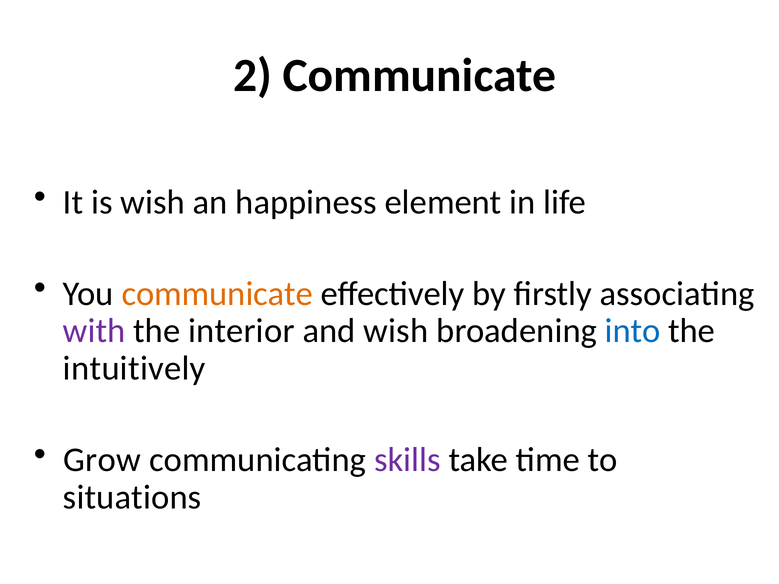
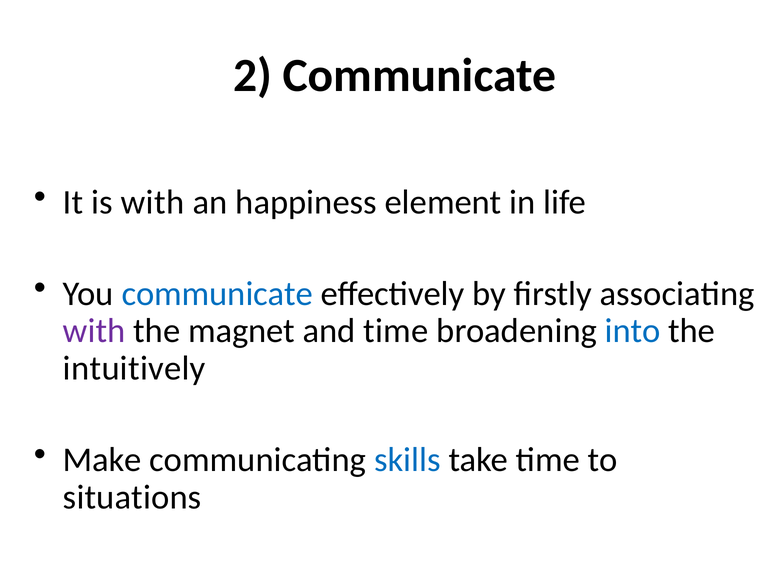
is wish: wish -> with (153, 202)
communicate colour: orange -> blue (217, 294)
interior: interior -> magnet (242, 331)
and wish: wish -> time (396, 331)
Grow: Grow -> Make (102, 460)
skills colour: purple -> blue (407, 460)
